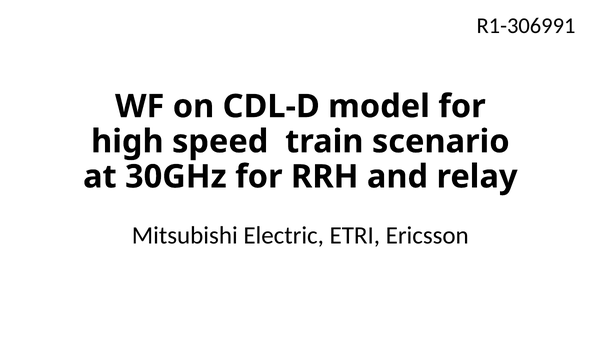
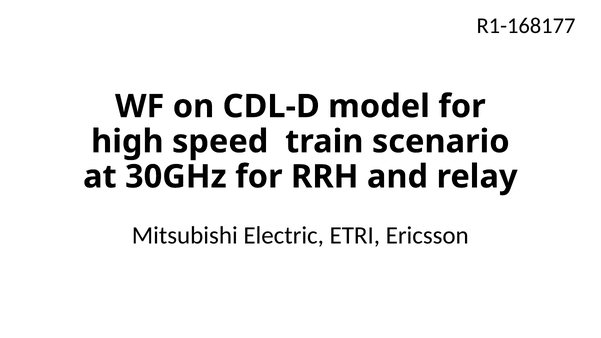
R1-306991: R1-306991 -> R1-168177 (526, 26)
